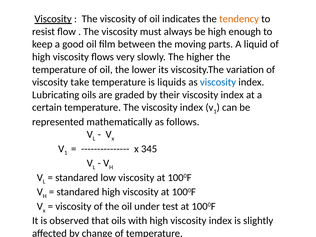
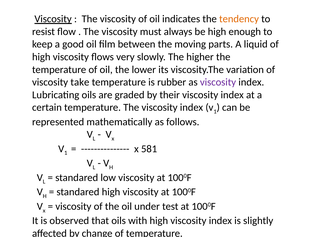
liquids: liquids -> rubber (172, 82)
viscosity colour: blue -> purple (218, 82)
345: 345 -> 581 (149, 149)
